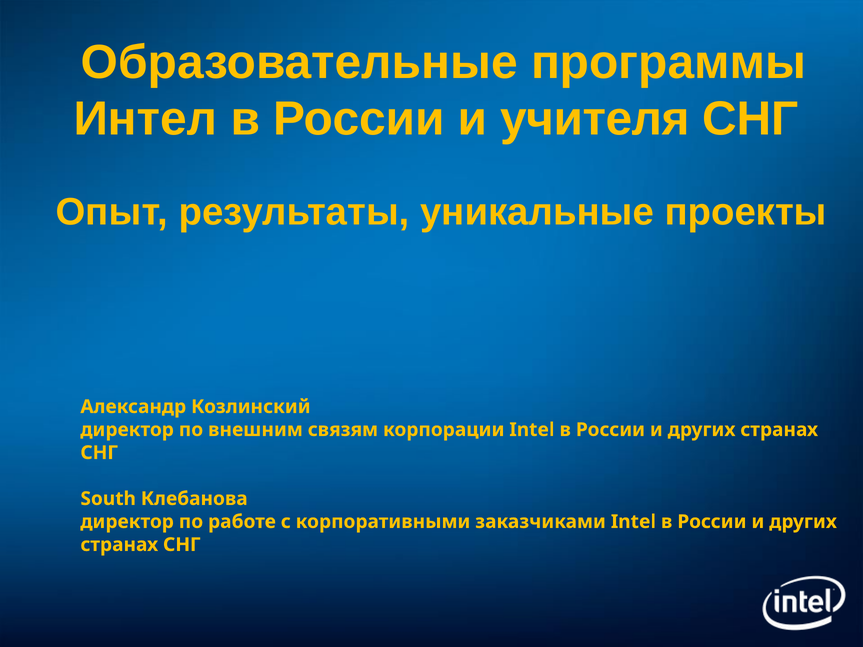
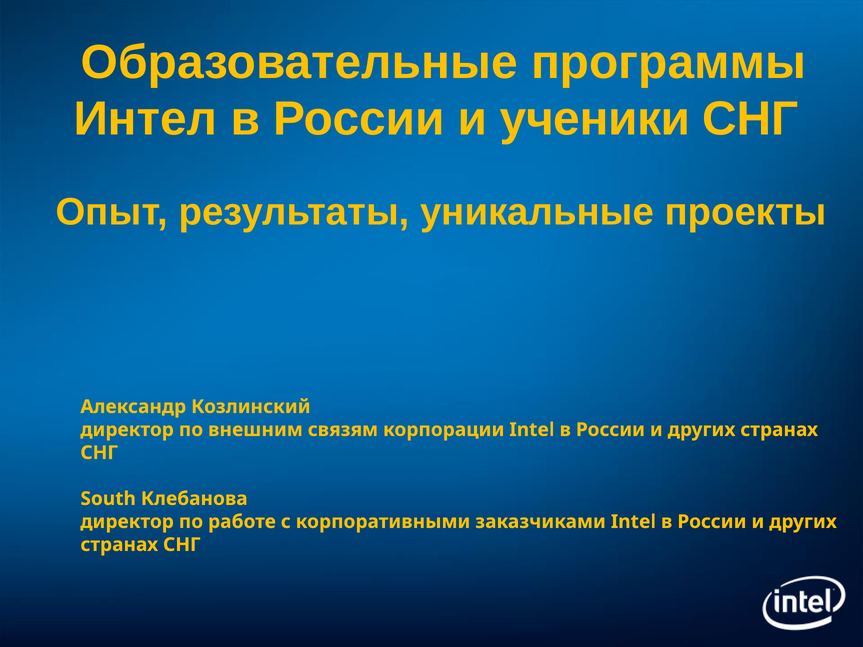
учителя: учителя -> ученики (595, 119)
